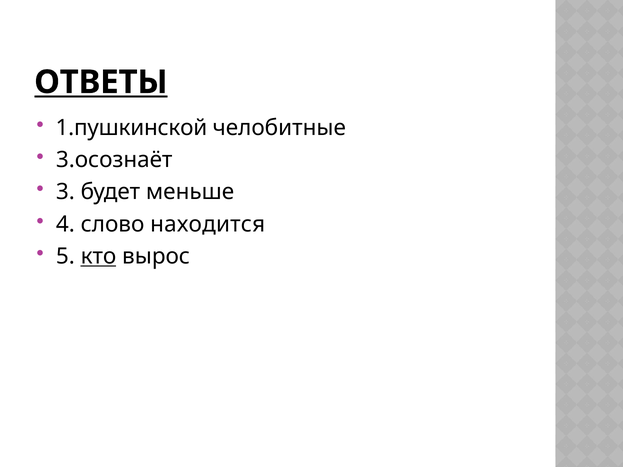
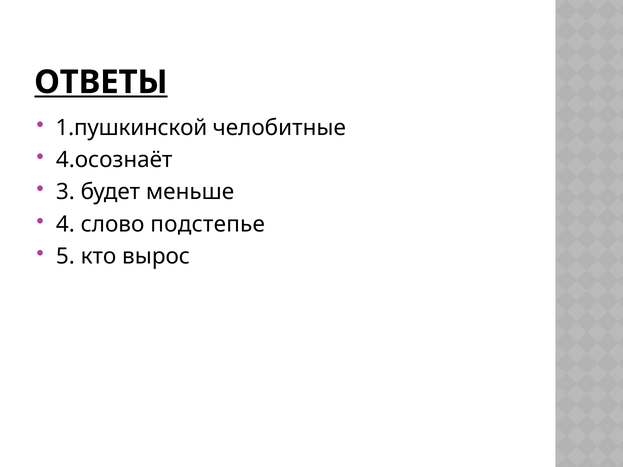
3.осознаёт: 3.осознаёт -> 4.осознаёт (114, 160)
находится: находится -> подстепье (208, 224)
кто underline: present -> none (98, 257)
